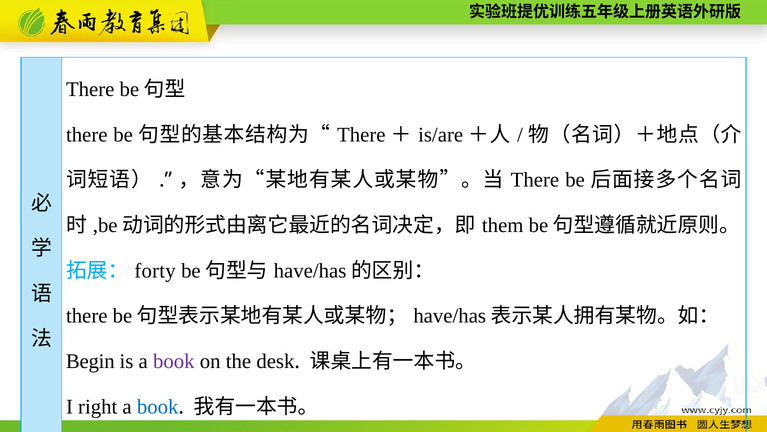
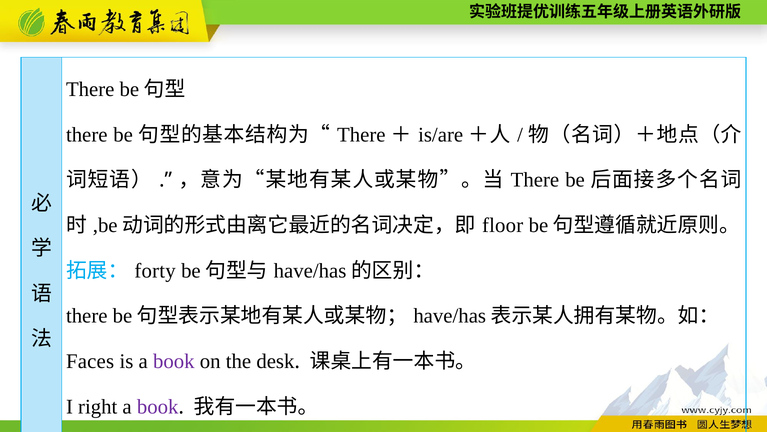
them: them -> floor (503, 225)
Begin: Begin -> Faces (90, 361)
book colour: blue -> purple (158, 406)
